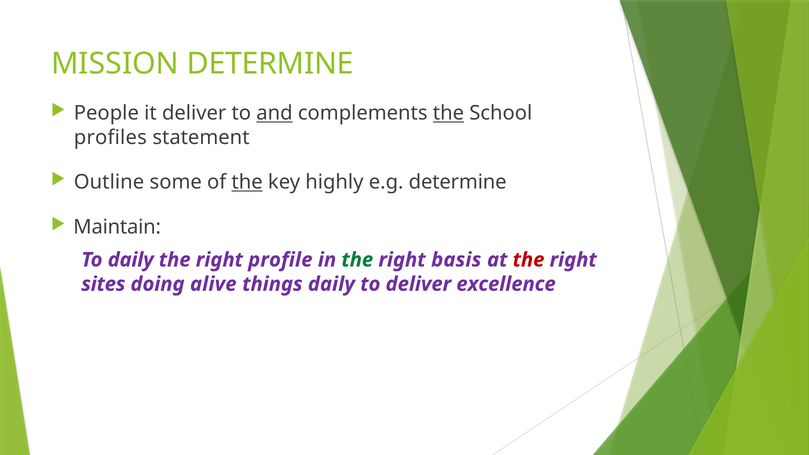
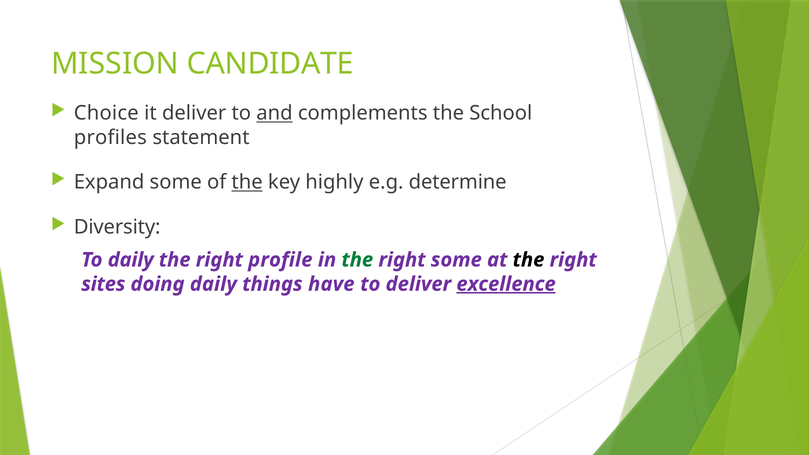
MISSION DETERMINE: DETERMINE -> CANDIDATE (270, 64)
People: People -> Choice (106, 113)
the underline: present -> none (448, 113)
Outline: Outline -> Expand (109, 182)
Maintain: Maintain -> Diversity (117, 227)
right basis: basis -> some (456, 260)
the colour: red -> black (529, 260)
doing alive: alive -> daily (213, 284)
things daily: daily -> have (331, 284)
excellence underline: none -> present (506, 284)
